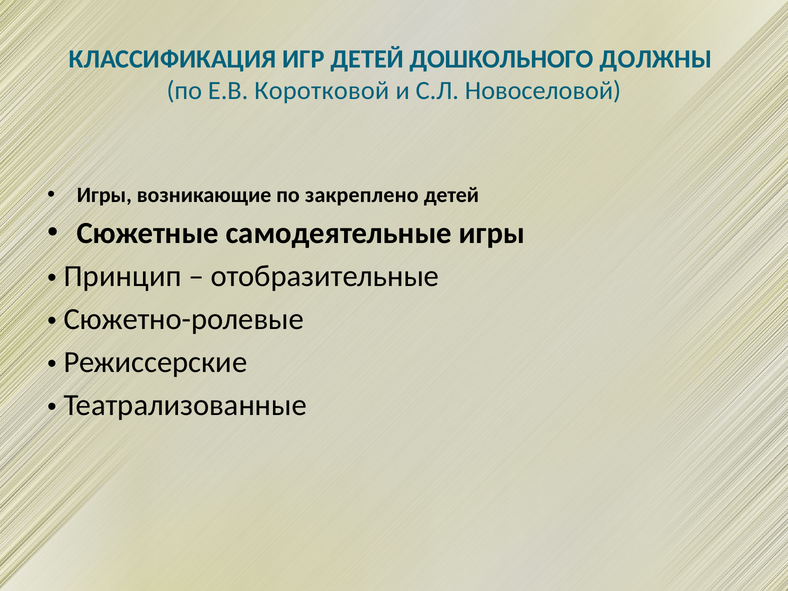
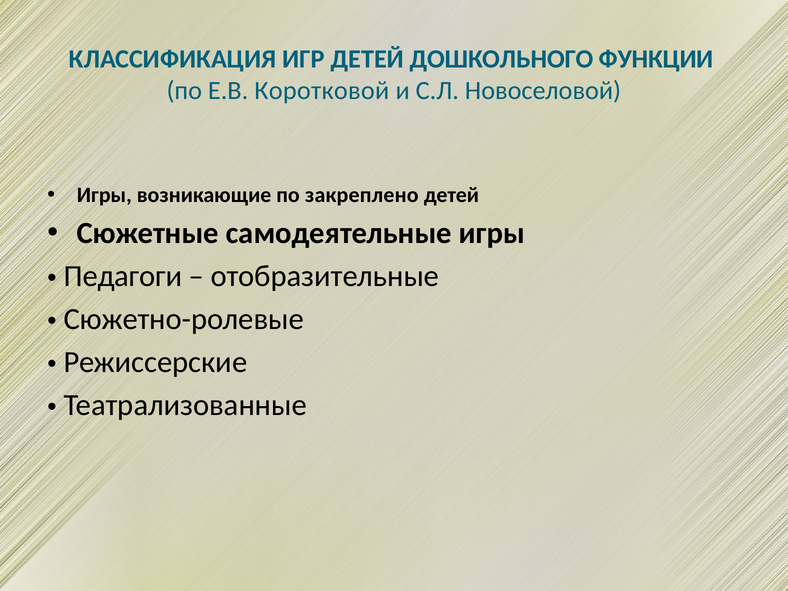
ДОЛЖНЫ: ДОЛЖНЫ -> ФУНКЦИИ (656, 59)
Принцип: Принцип -> Педагоги (123, 276)
